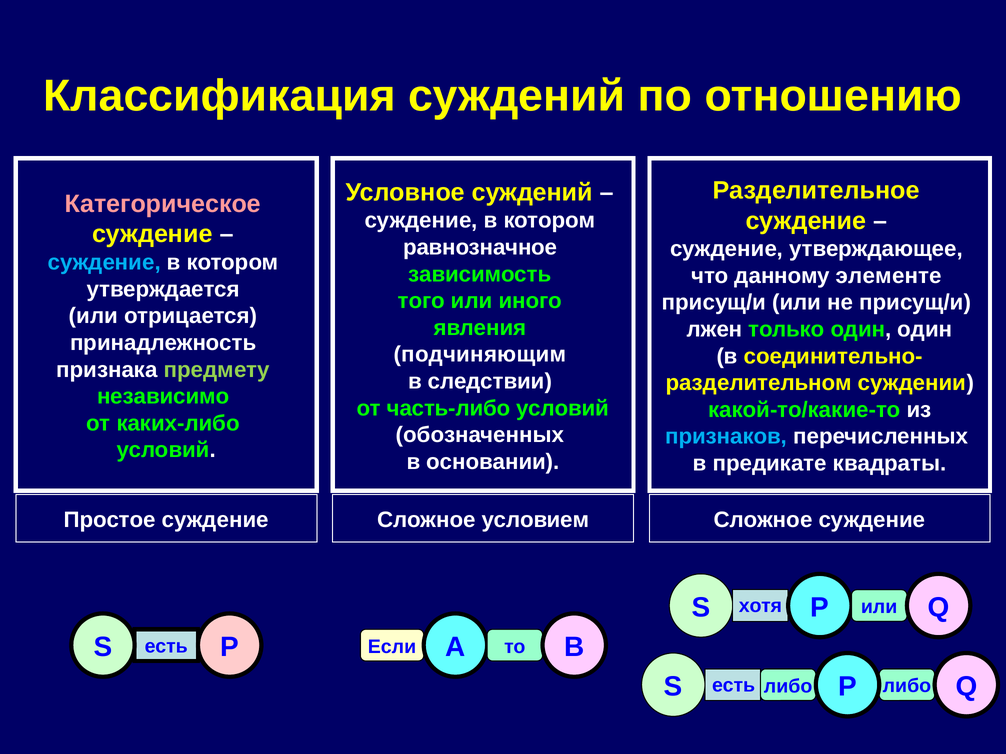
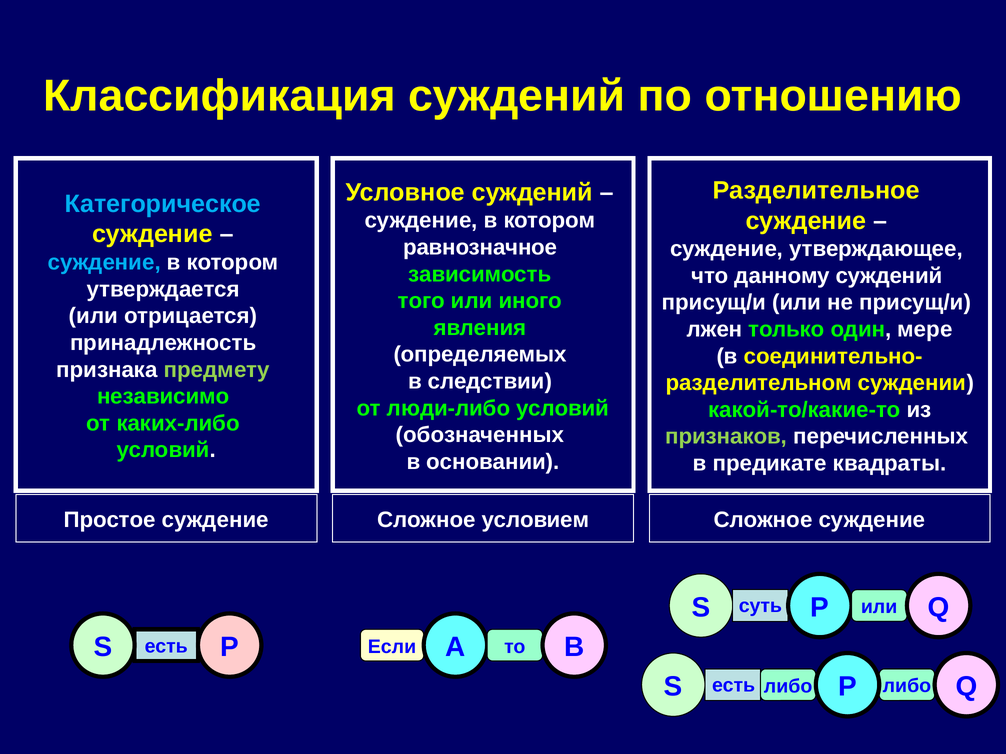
Категорическое colour: pink -> light blue (163, 204)
данному элементе: элементе -> суждений (889, 276)
один один: один -> мере (925, 330)
подчиняющим: подчиняющим -> определяемых (480, 355)
часть-либо: часть-либо -> люди-либо (449, 408)
признаков colour: light blue -> light green (726, 437)
хотя: хотя -> суть (760, 606)
